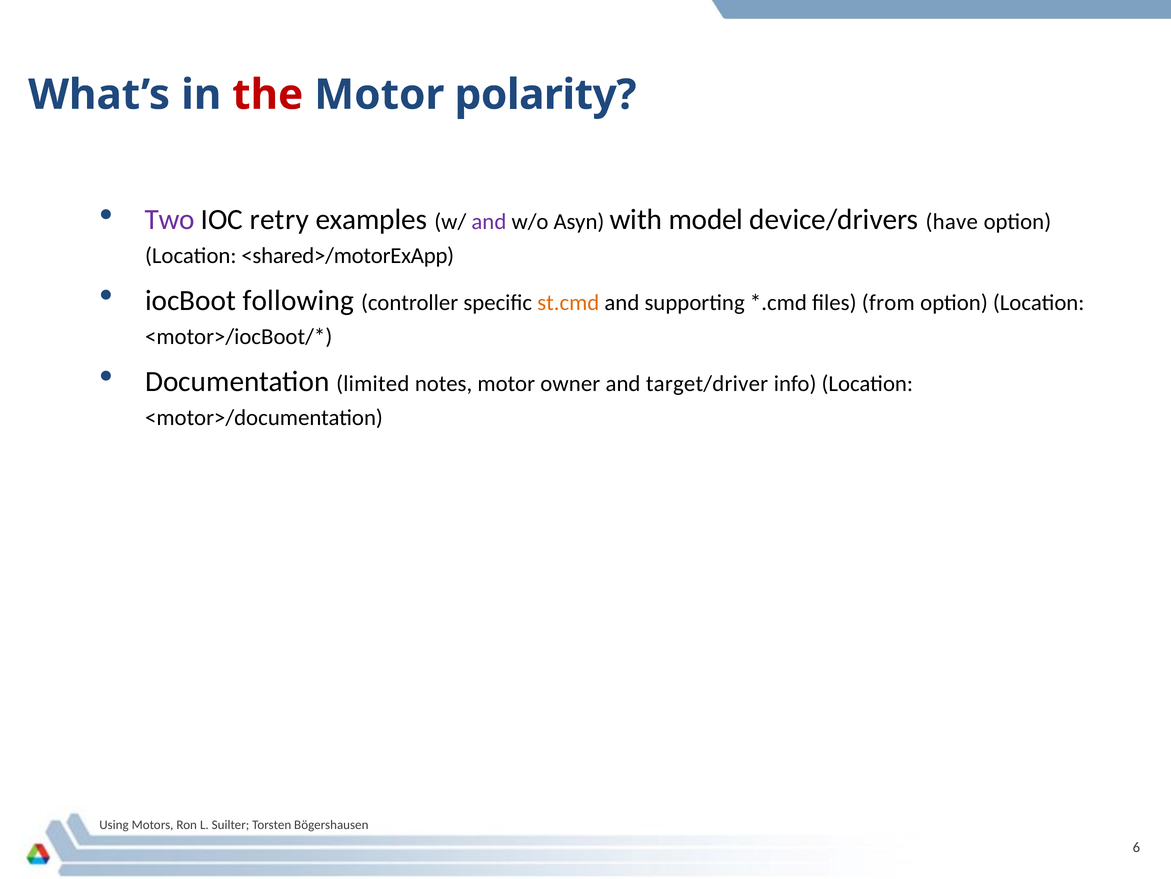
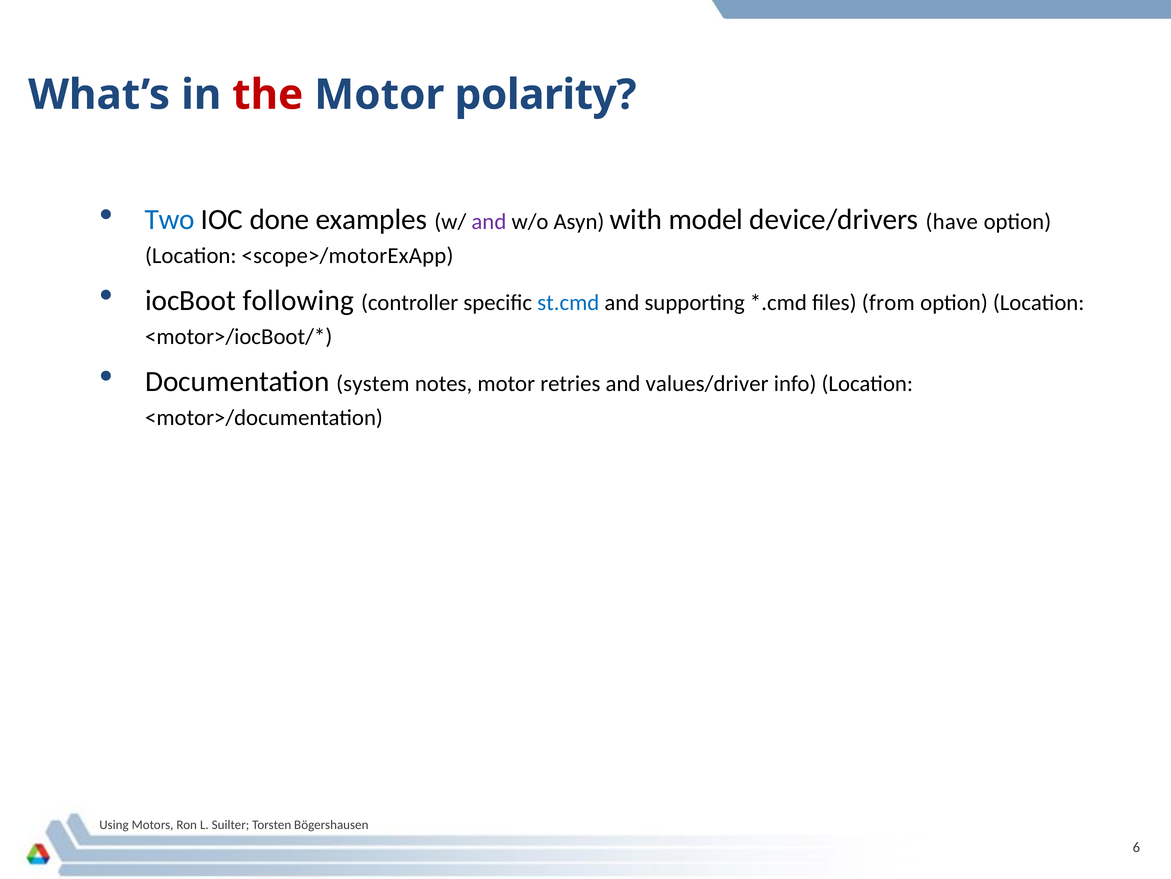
Two colour: purple -> blue (170, 220)
retry: retry -> done (280, 220)
<shared>/motorExApp: <shared>/motorExApp -> <scope>/motorExApp (348, 256)
st.cmd colour: orange -> blue (568, 302)
limited: limited -> system (373, 383)
owner: owner -> retries (570, 383)
target/driver: target/driver -> values/driver (707, 383)
